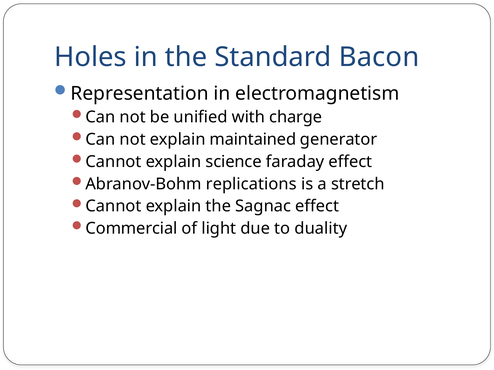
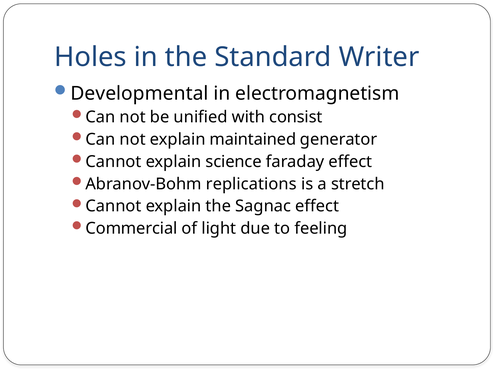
Bacon: Bacon -> Writer (379, 57)
Representation: Representation -> Developmental (140, 93)
charge: charge -> consist (296, 117)
duality: duality -> feeling (321, 229)
